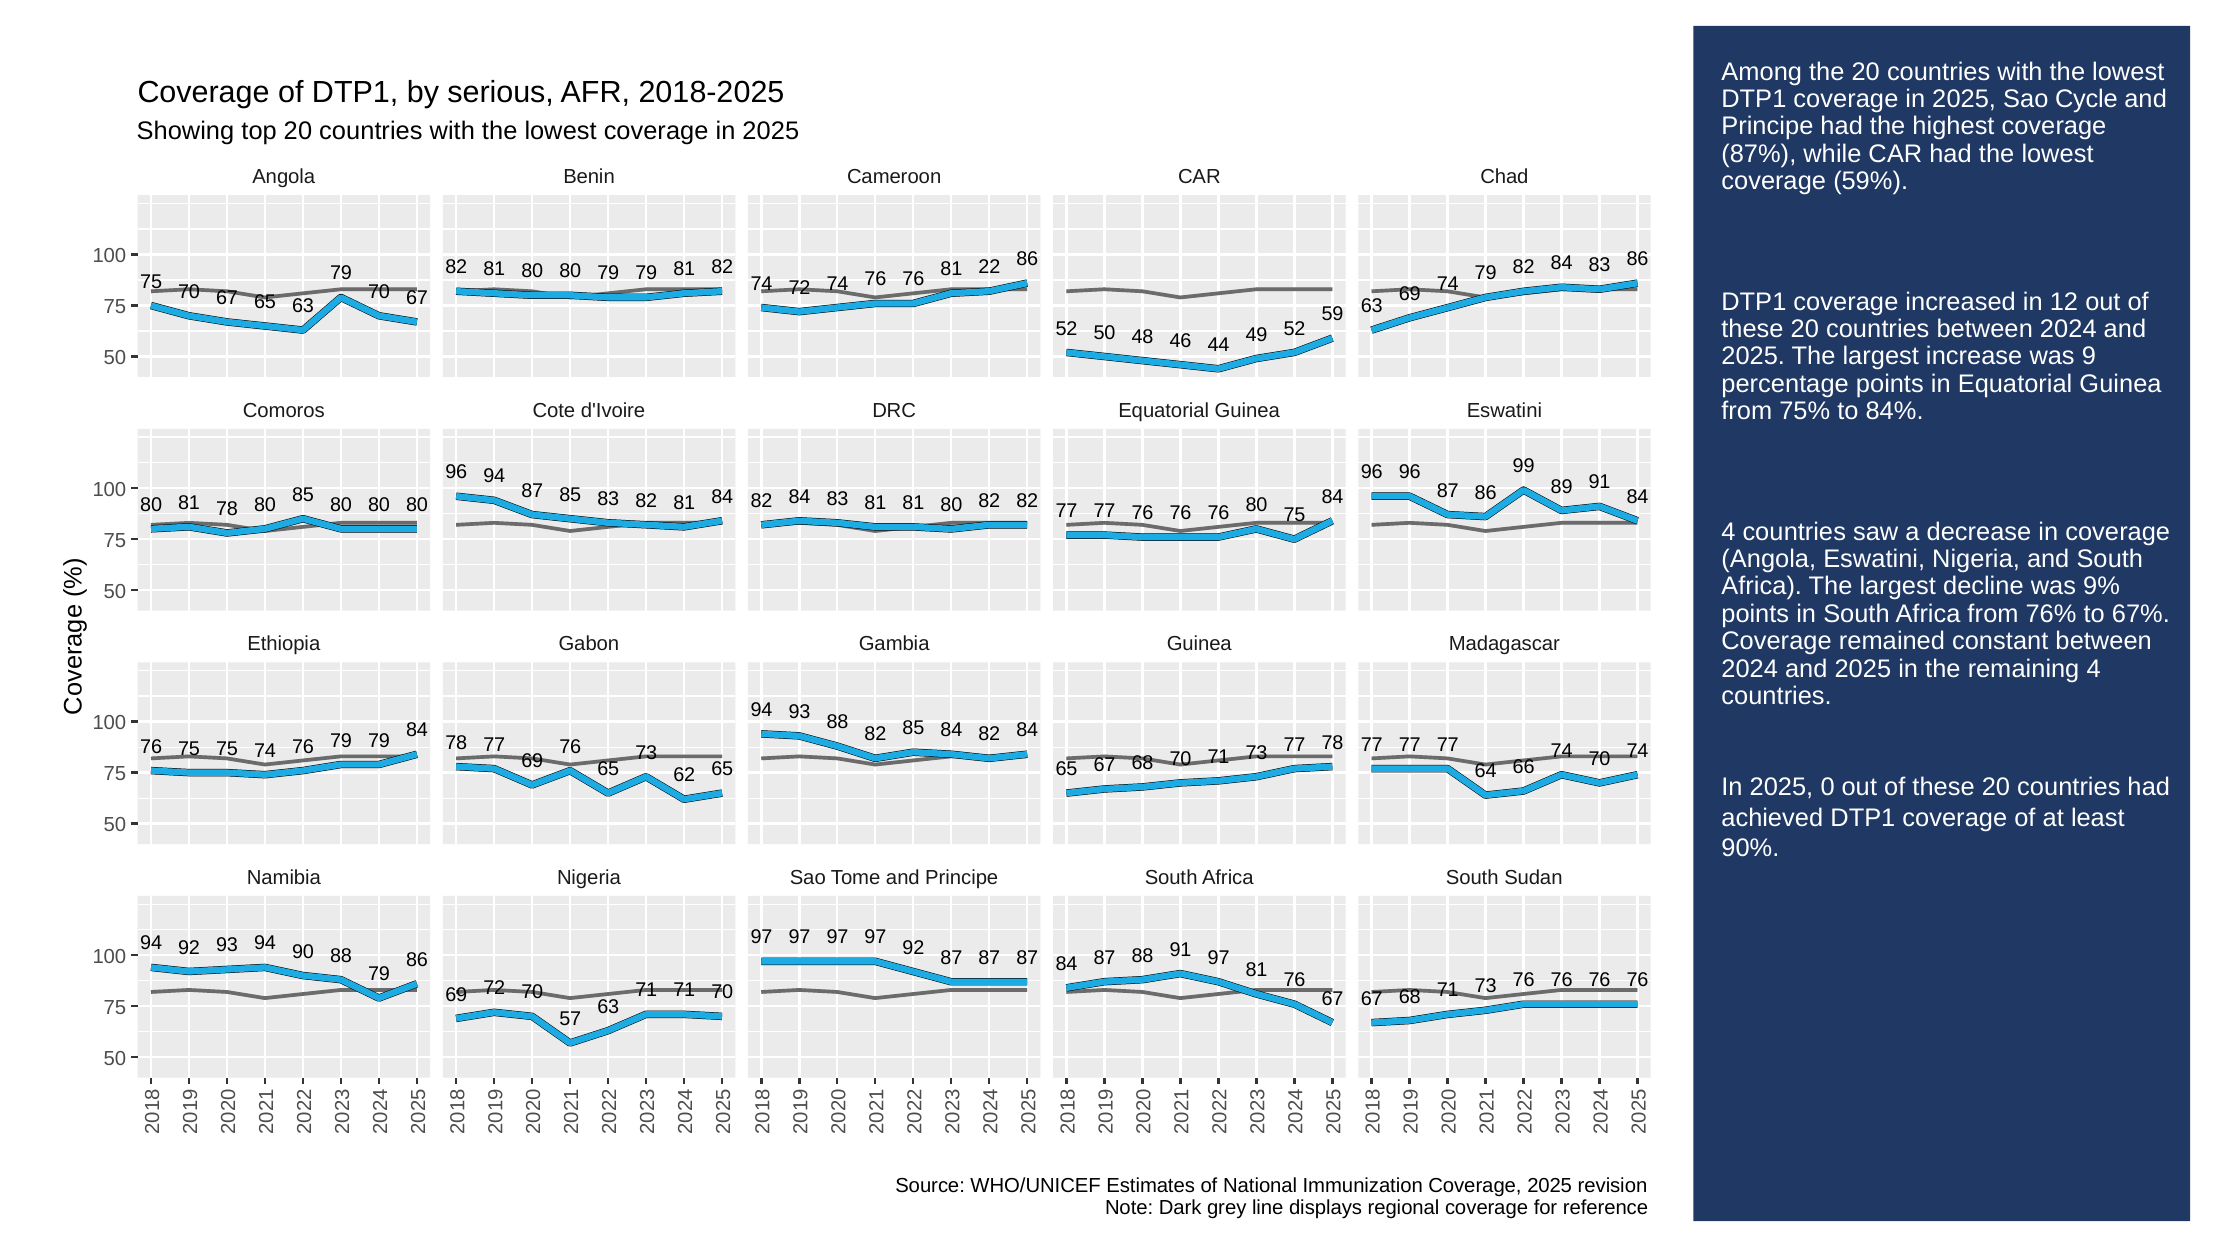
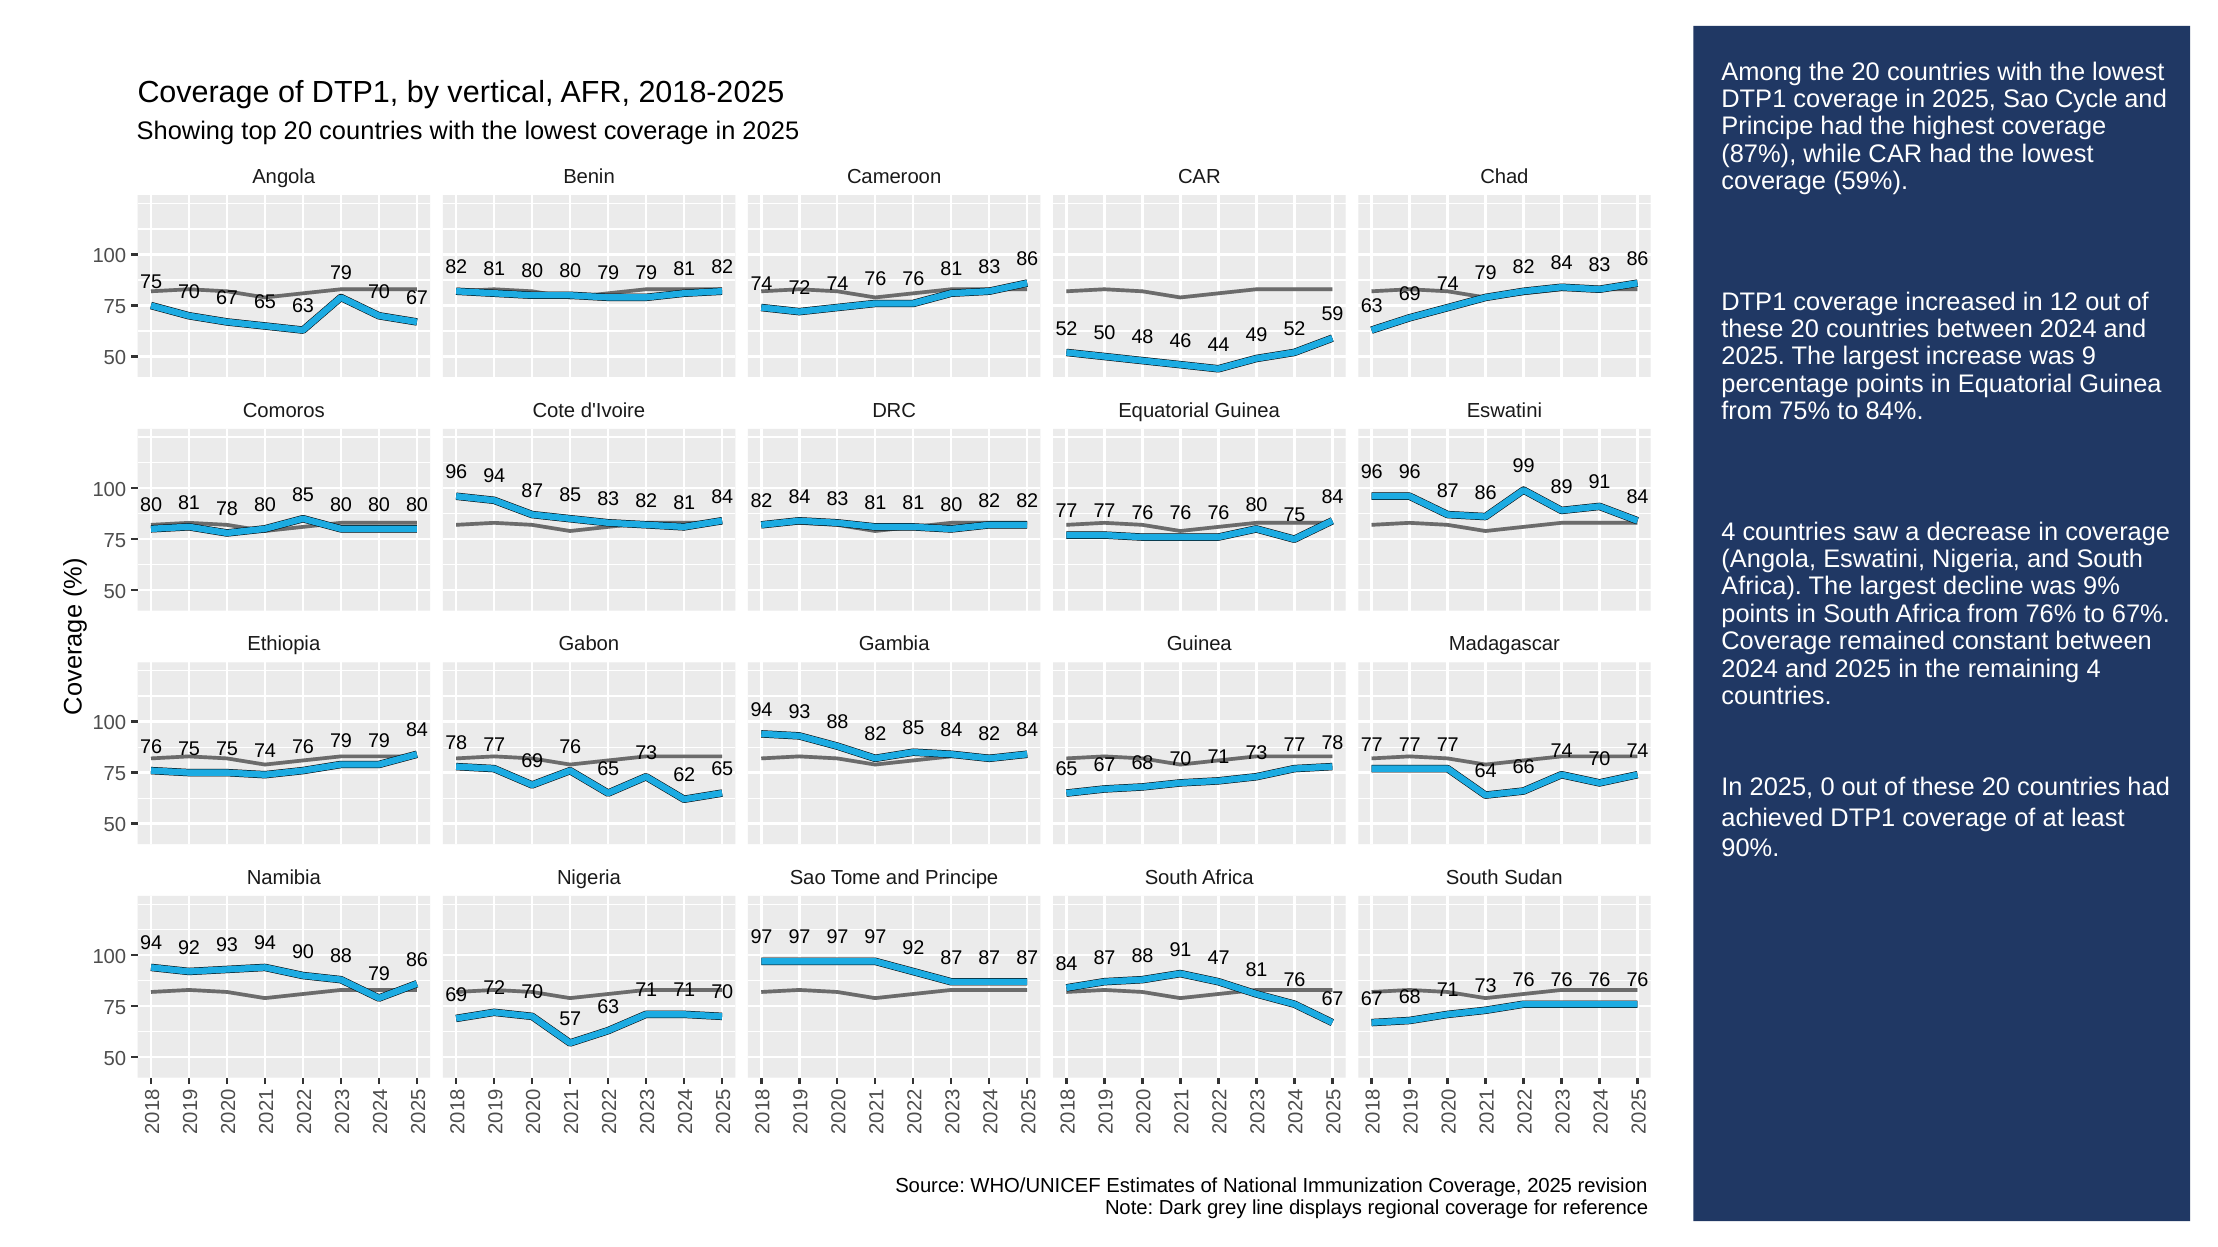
serious: serious -> vertical (501, 92)
81 22: 22 -> 83 (989, 267)
91 97: 97 -> 47 (1219, 958)
